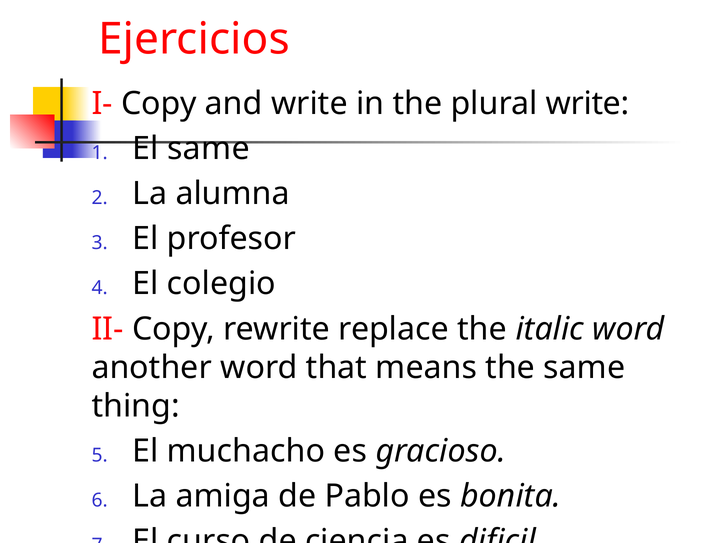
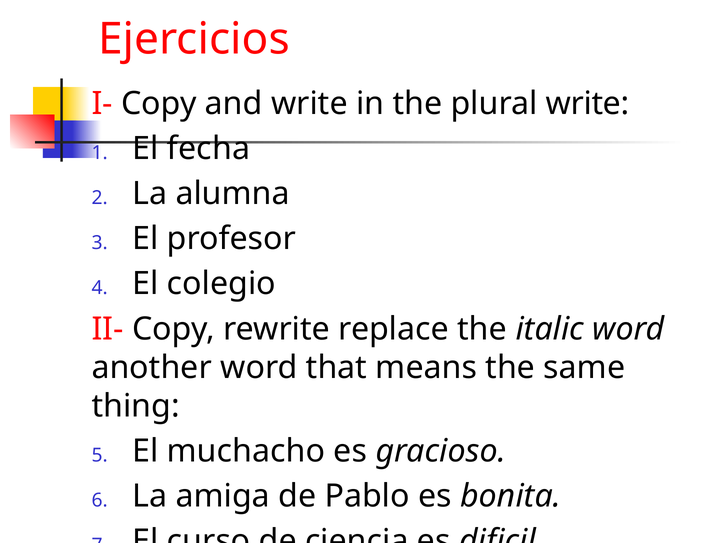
El same: same -> fecha (209, 149)
